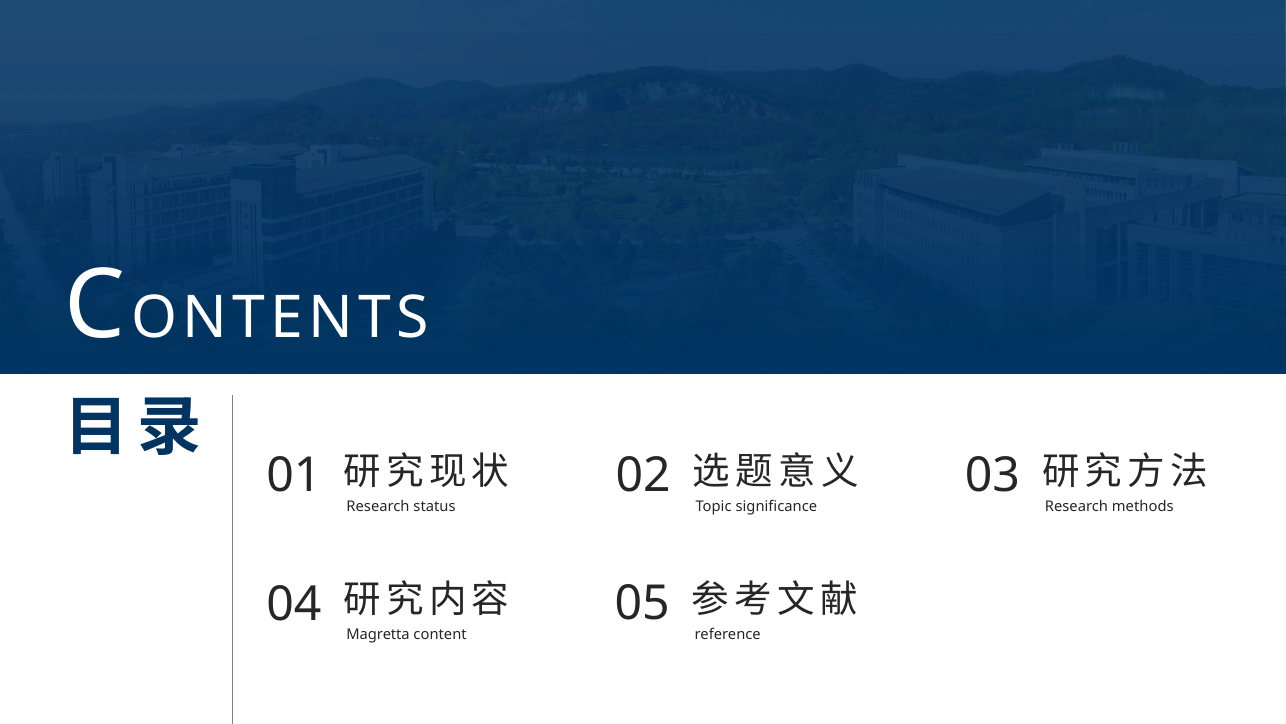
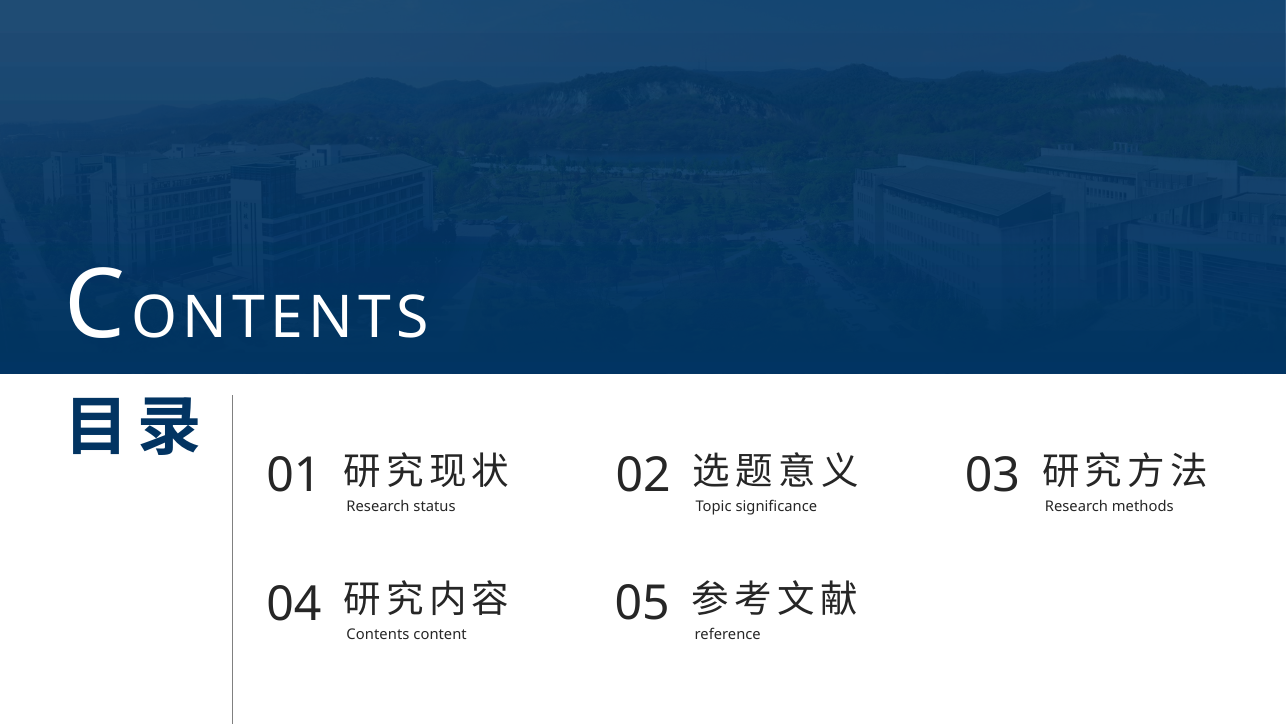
Magretta: Magretta -> Contents (378, 634)
